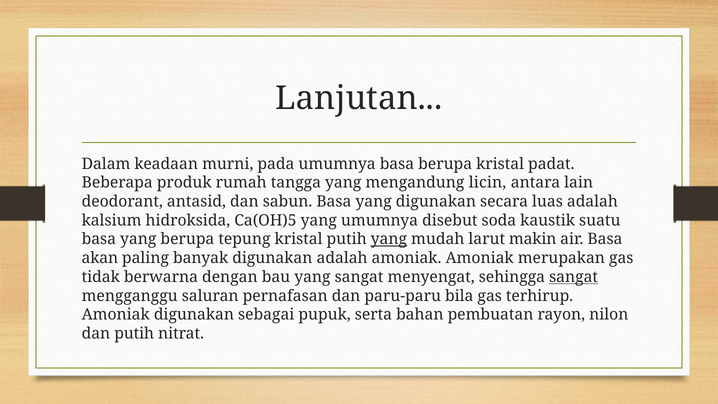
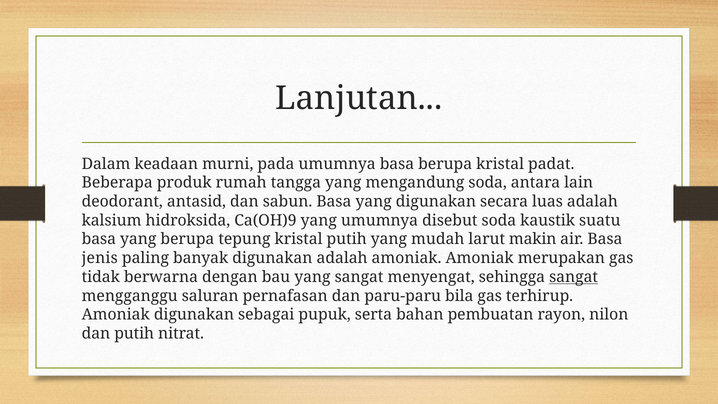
mengandung licin: licin -> soda (488, 183)
Ca(OH)5: Ca(OH)5 -> Ca(OH)9 (265, 220)
yang underline: present -> none (389, 239)
akan: akan -> jenis (100, 258)
